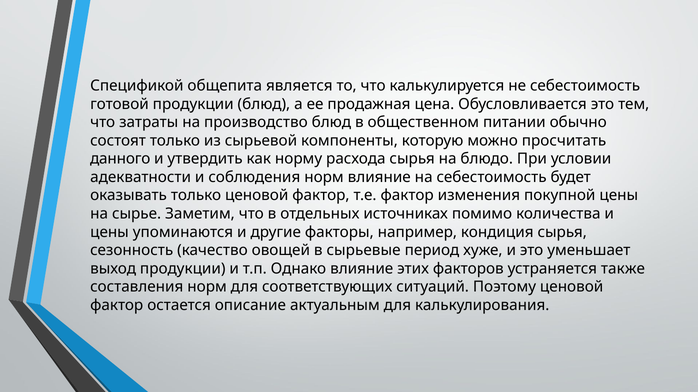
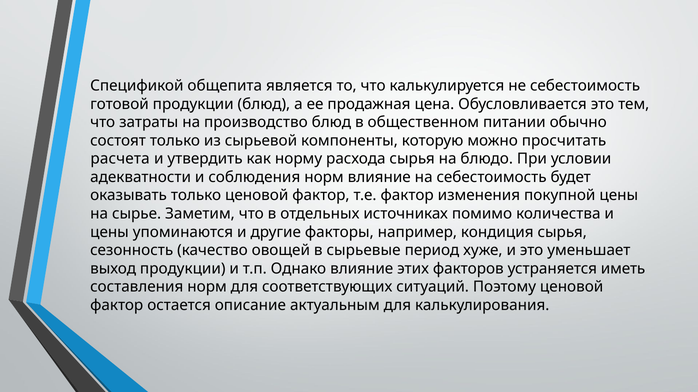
данного: данного -> расчета (120, 159)
также: также -> иметь (623, 269)
